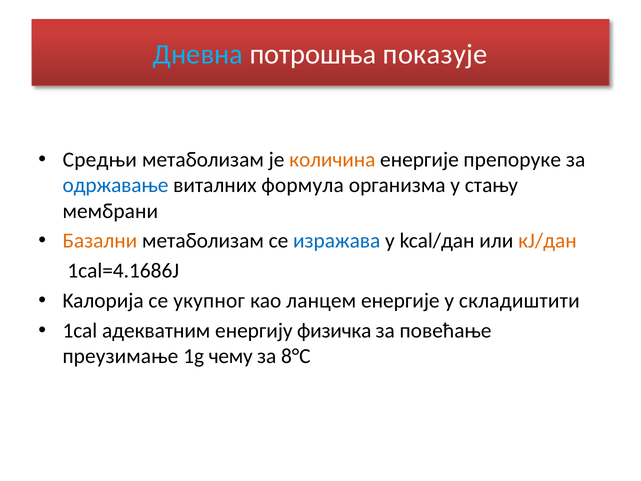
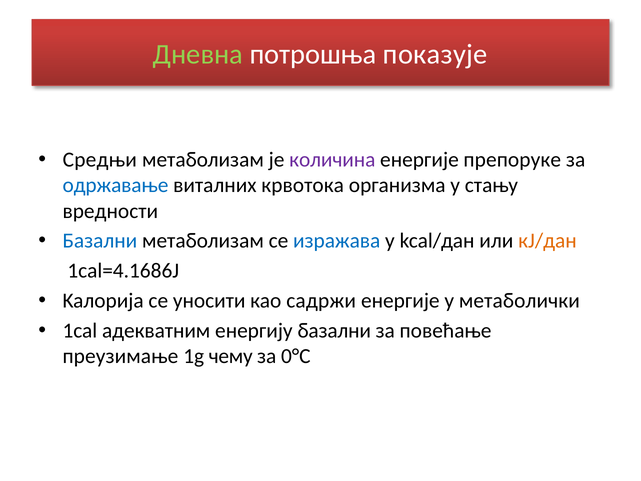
Дневна colour: light blue -> light green (198, 54)
количина colour: orange -> purple (332, 160)
формула: формула -> крвотока (303, 185)
мембрани: мембрани -> вредности (110, 211)
Базални colour: orange -> blue (100, 241)
укупног: укупног -> уносити (209, 301)
ланцем: ланцем -> садржи (321, 301)
складиштити: складиштити -> метаболички (519, 301)
енергију физичка: физичка -> базални (334, 331)
8°С: 8°С -> 0°С (296, 356)
